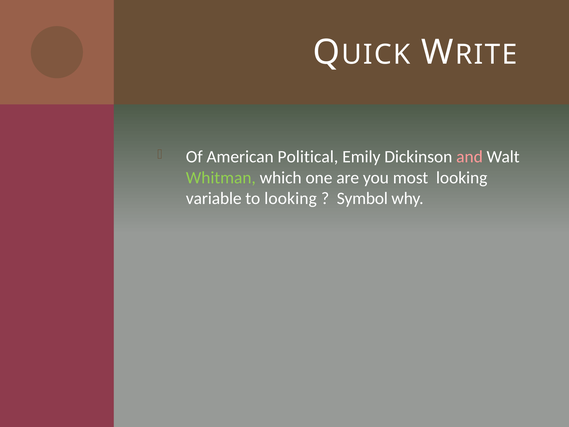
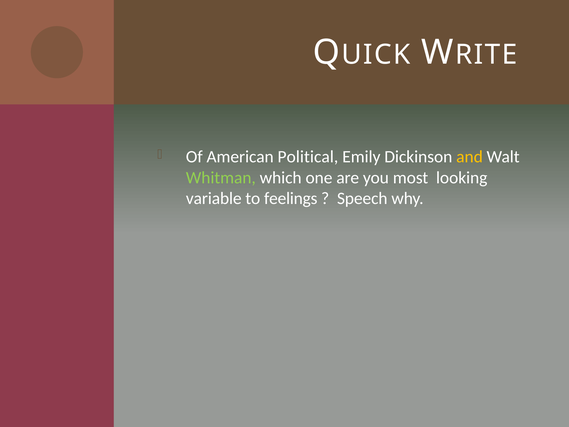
and colour: pink -> yellow (470, 157)
to looking: looking -> feelings (291, 198)
Symbol: Symbol -> Speech (362, 198)
